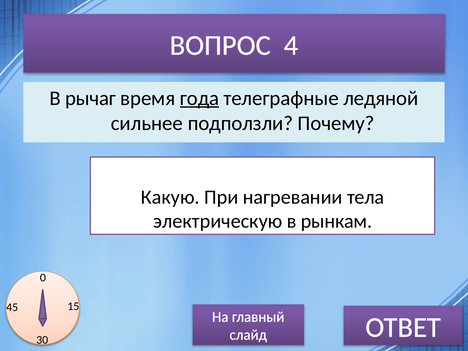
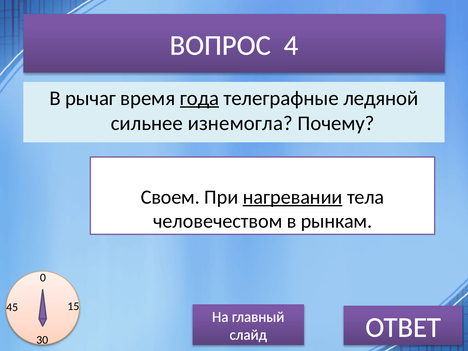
подползли: подползли -> изнемогла (240, 123)
Какую: Какую -> Своем (170, 197)
нагревании underline: none -> present (293, 197)
электрическую: электрическую -> человечеством (218, 221)
